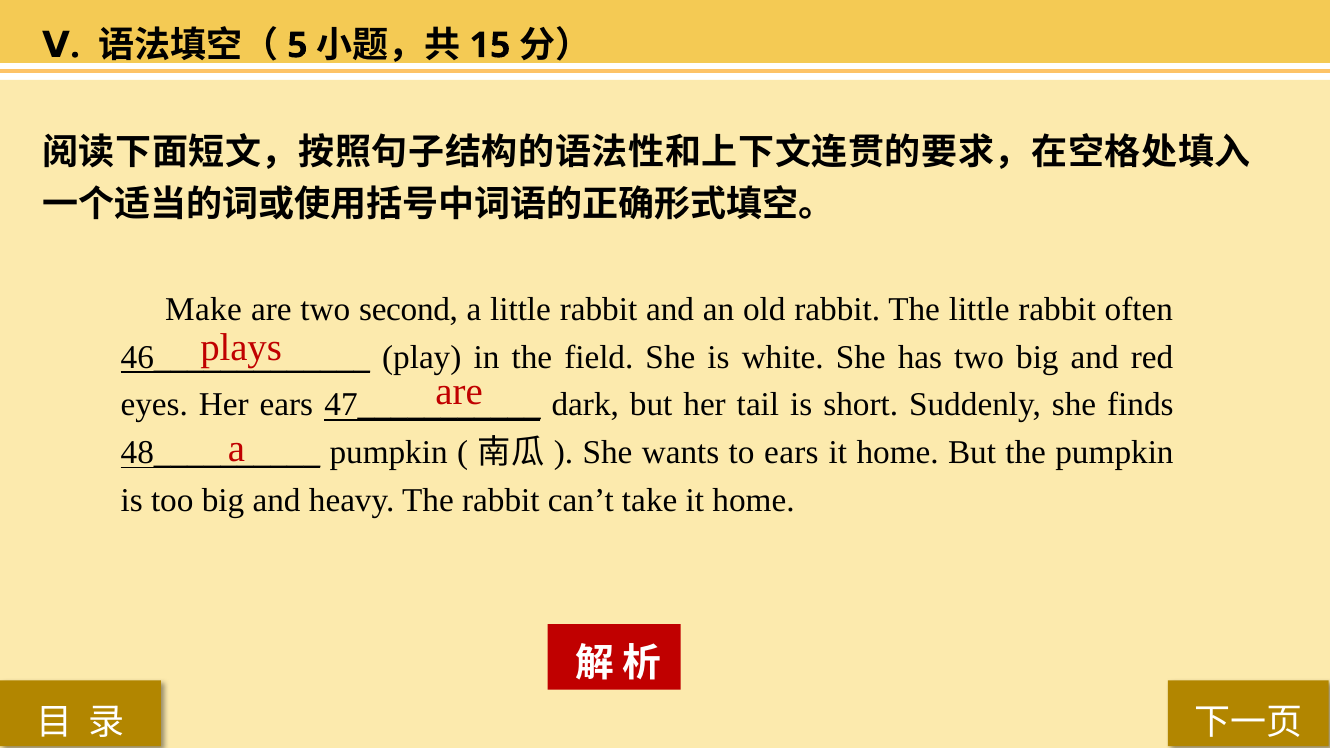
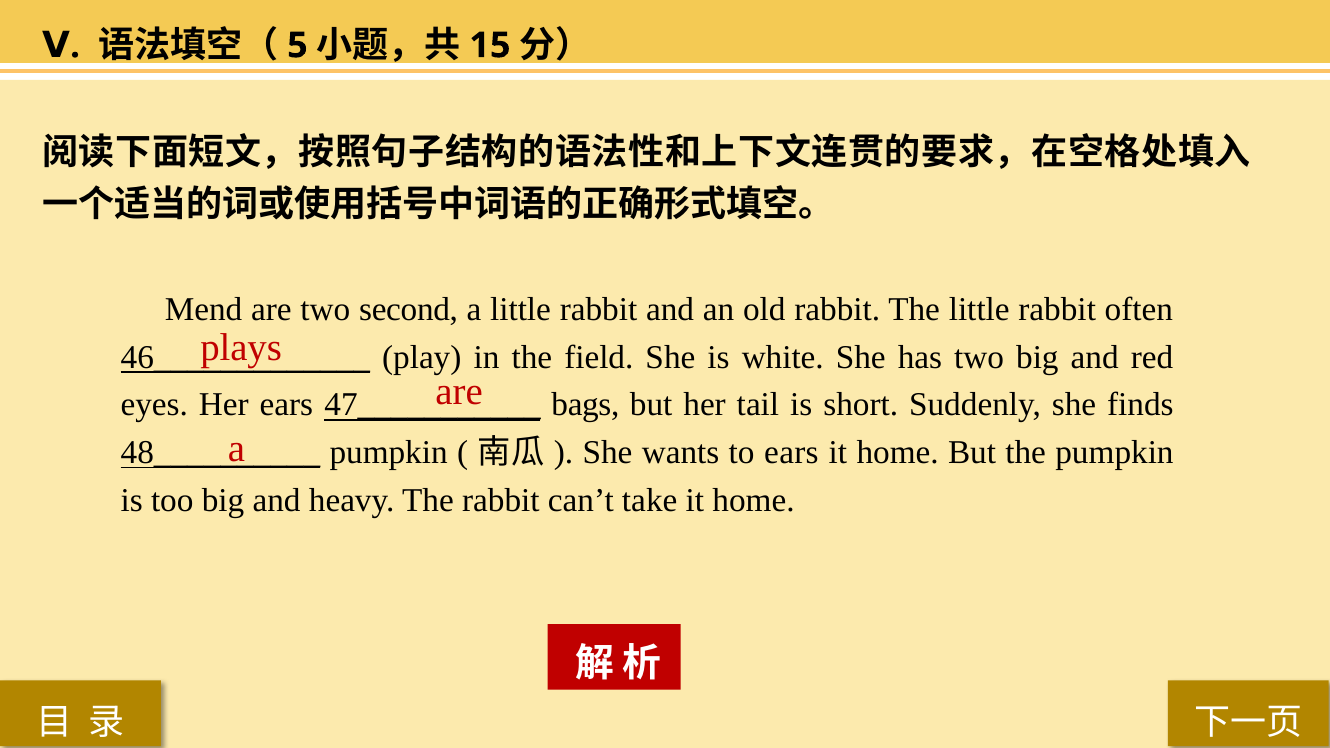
Make: Make -> Mend (204, 309)
dark: dark -> bags (585, 405)
